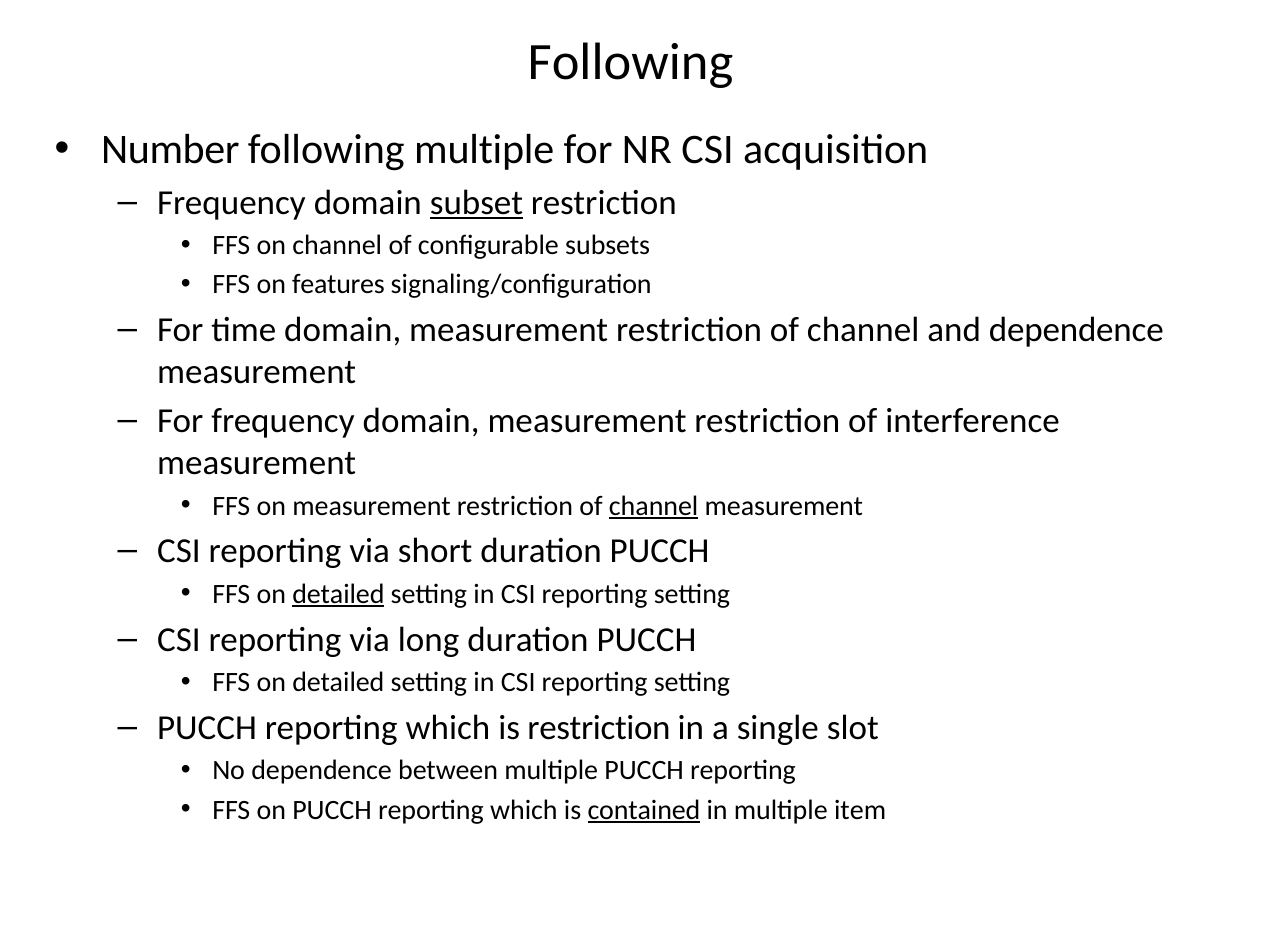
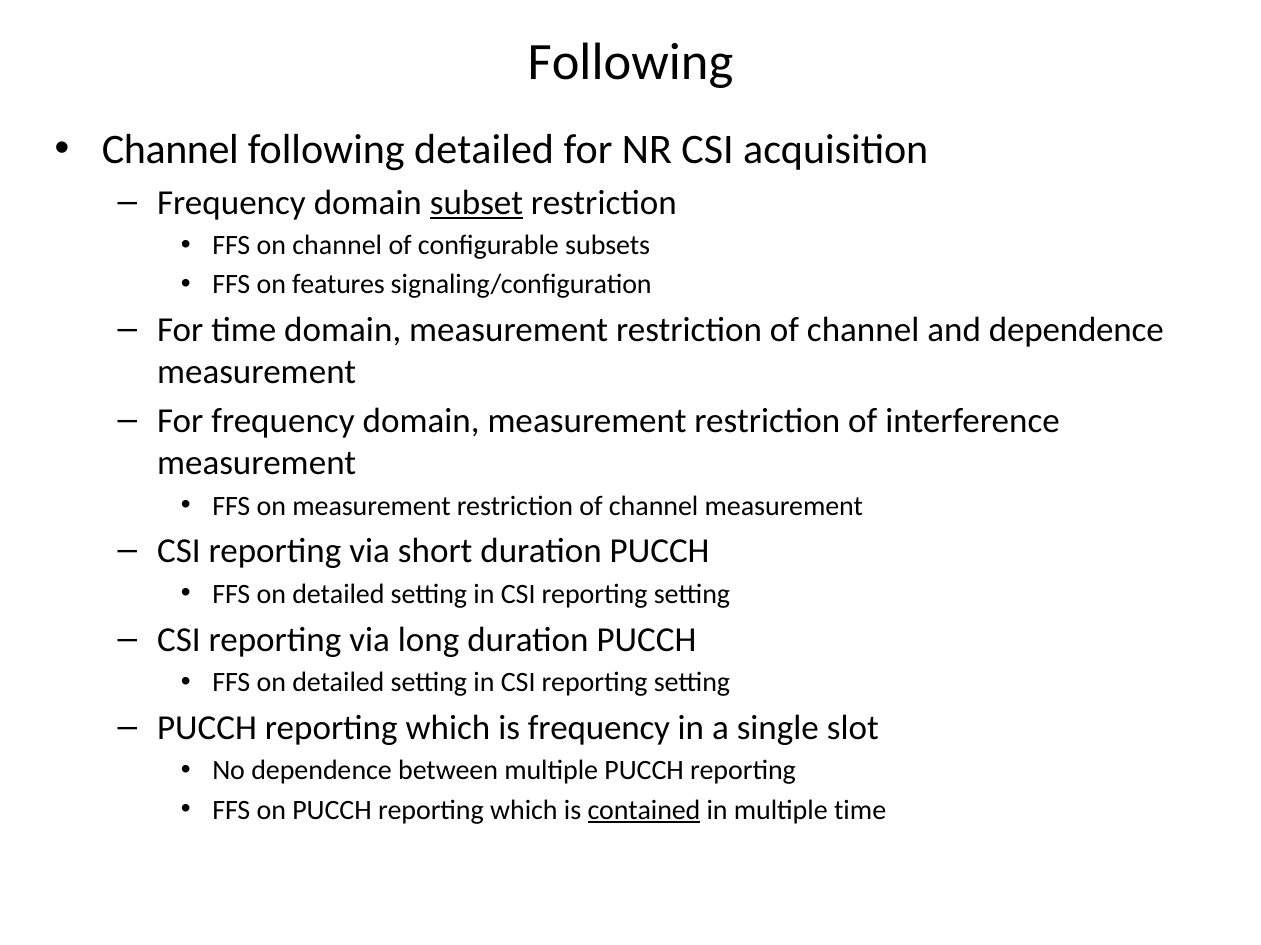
Number: Number -> Channel (170, 150)
following multiple: multiple -> detailed (484, 150)
channel underline: present -> none (654, 506)
detailed underline: present -> none (338, 595)
is restriction: restriction -> frequency (599, 728)
multiple item: item -> time (860, 810)
